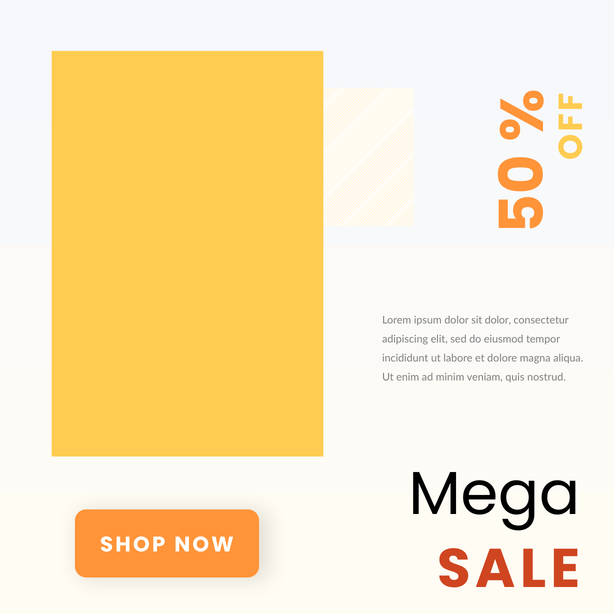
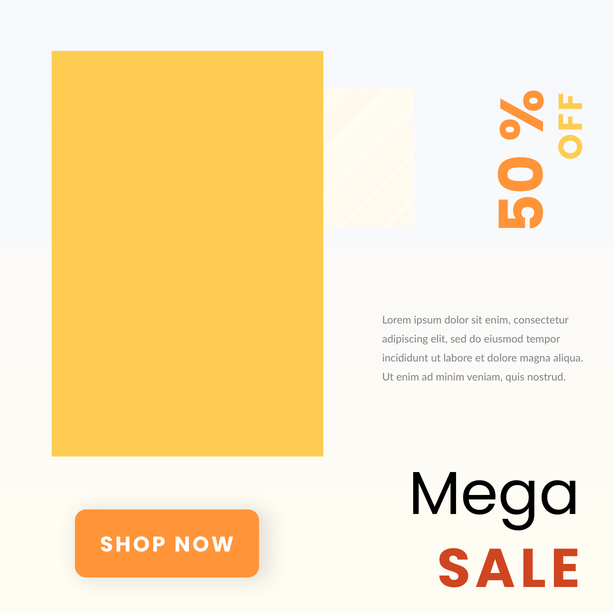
sit dolor: dolor -> enim (498, 320)
